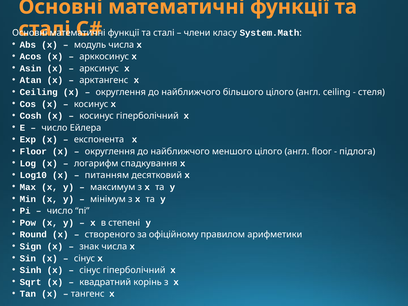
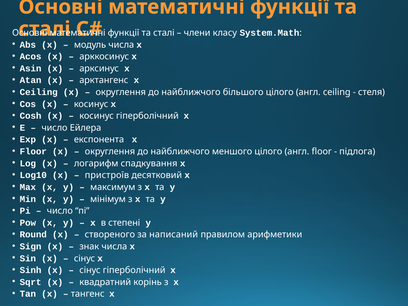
питанням: питанням -> пристроїв (107, 175)
офіційному: офіційному -> написаний (174, 235)
